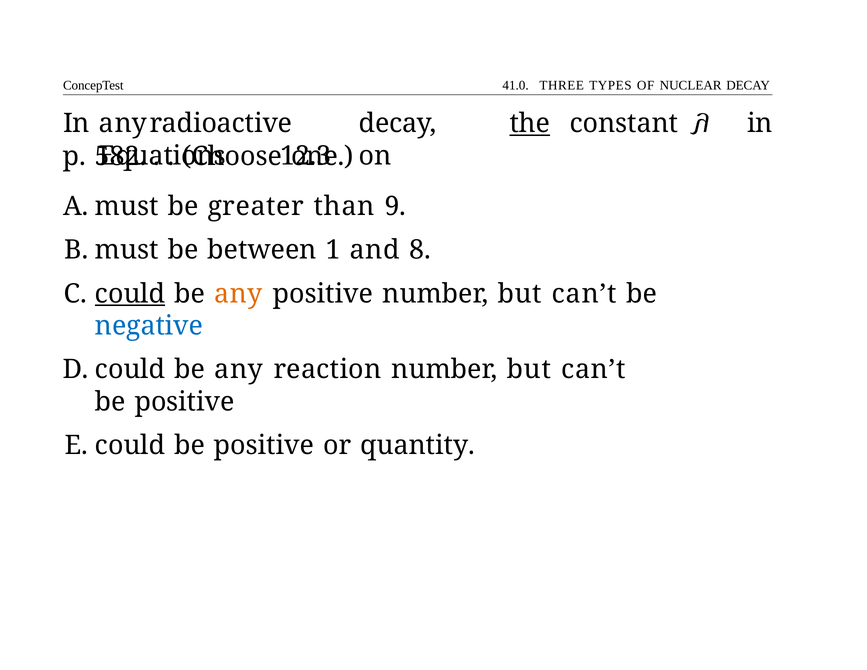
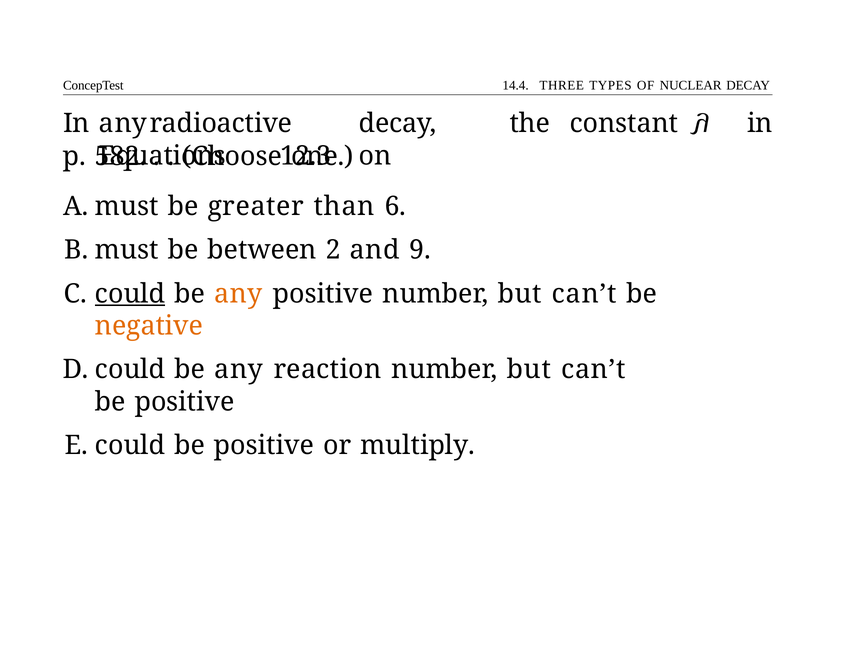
41.0: 41.0 -> 14.4 (516, 86)
the underline: present -> none (530, 124)
9: 9 -> 6 (395, 206)
1: 1 -> 2 (333, 250)
8: 8 -> 9 (420, 250)
negative colour: blue -> orange (149, 326)
quantity: quantity -> multiply (418, 445)
